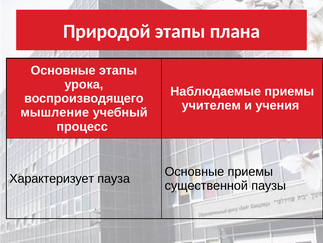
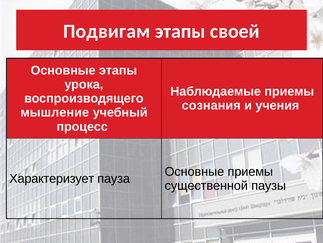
Природой: Природой -> Подвигам (107, 31)
плана: плана -> своей (235, 31)
учителем: учителем -> сознания (211, 105)
